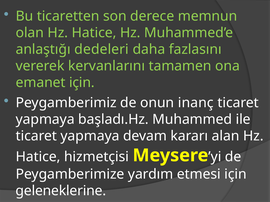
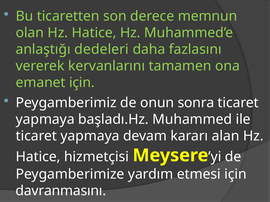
inanç: inanç -> sonra (196, 103)
geleneklerine: geleneklerine -> davranmasını (61, 191)
